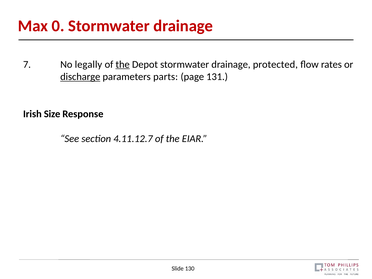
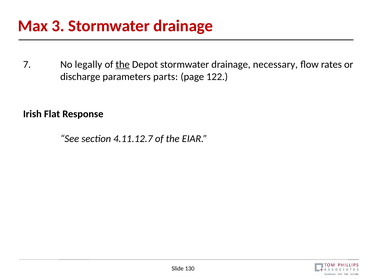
0: 0 -> 3 (58, 26)
protected: protected -> necessary (275, 64)
discharge underline: present -> none (80, 77)
131: 131 -> 122 (217, 77)
Size: Size -> Flat (52, 114)
